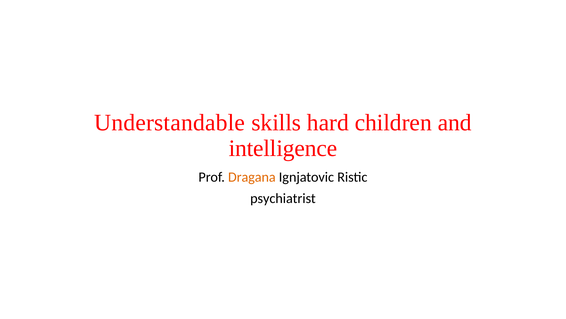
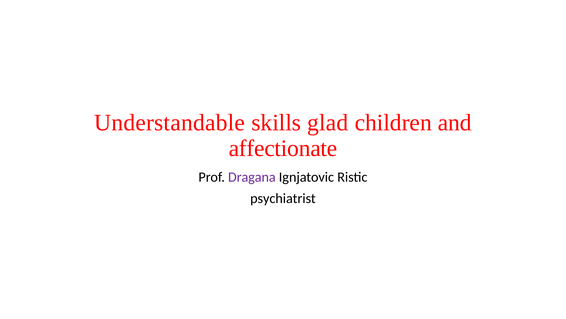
hard: hard -> glad (328, 122)
intelligence: intelligence -> affectionate (283, 148)
Dragana colour: orange -> purple (252, 177)
